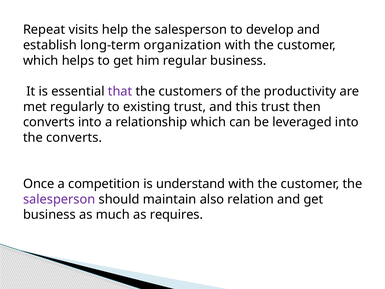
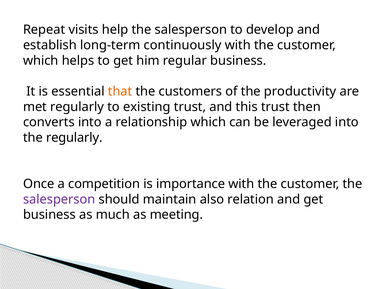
organization: organization -> continuously (183, 45)
that colour: purple -> orange (120, 91)
the converts: converts -> regularly (74, 138)
understand: understand -> importance (191, 184)
requires: requires -> meeting (176, 215)
